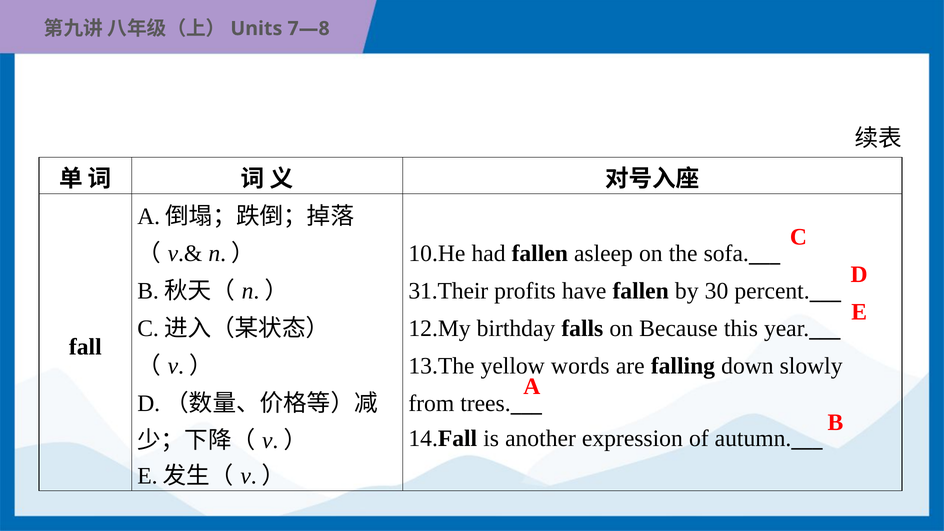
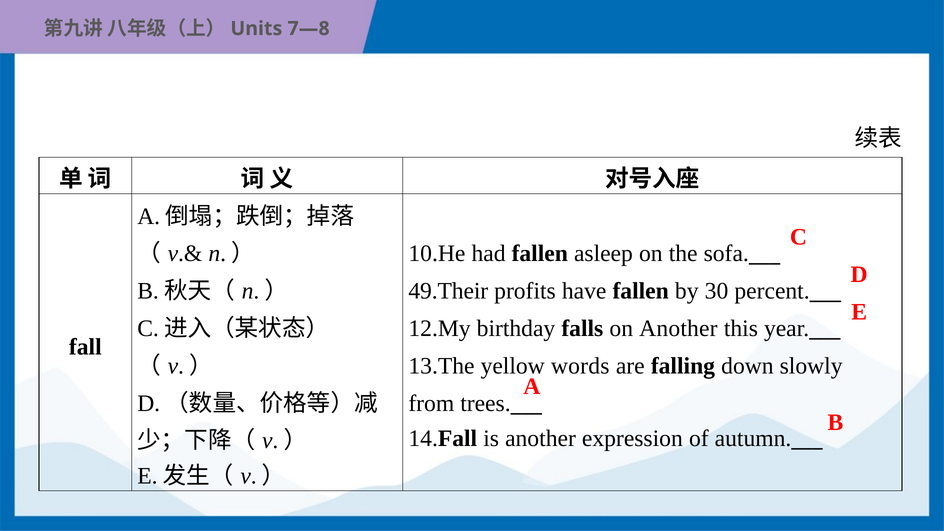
31.Their: 31.Their -> 49.Their (448, 291)
on Because: Because -> Another (678, 328)
